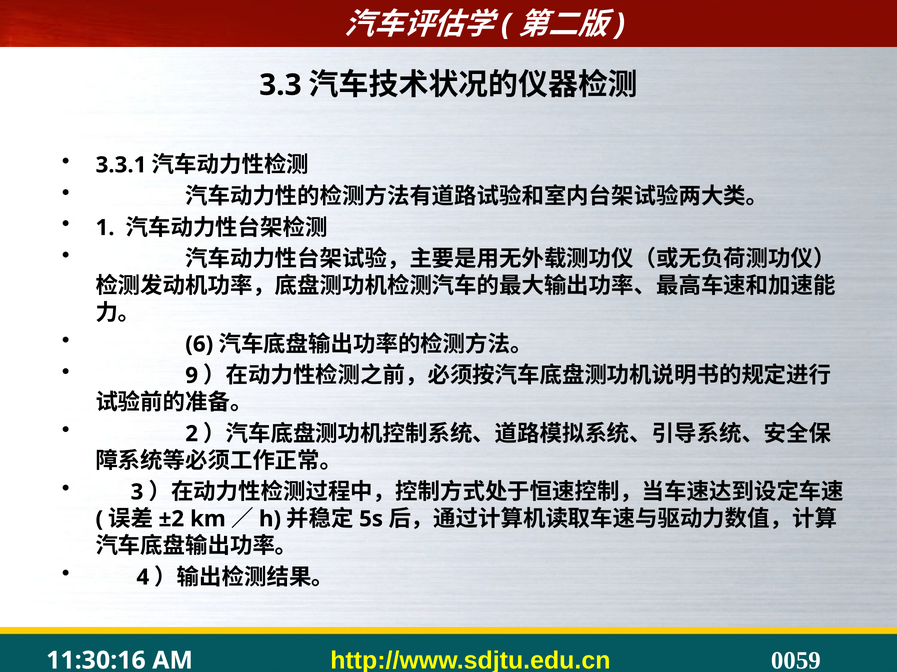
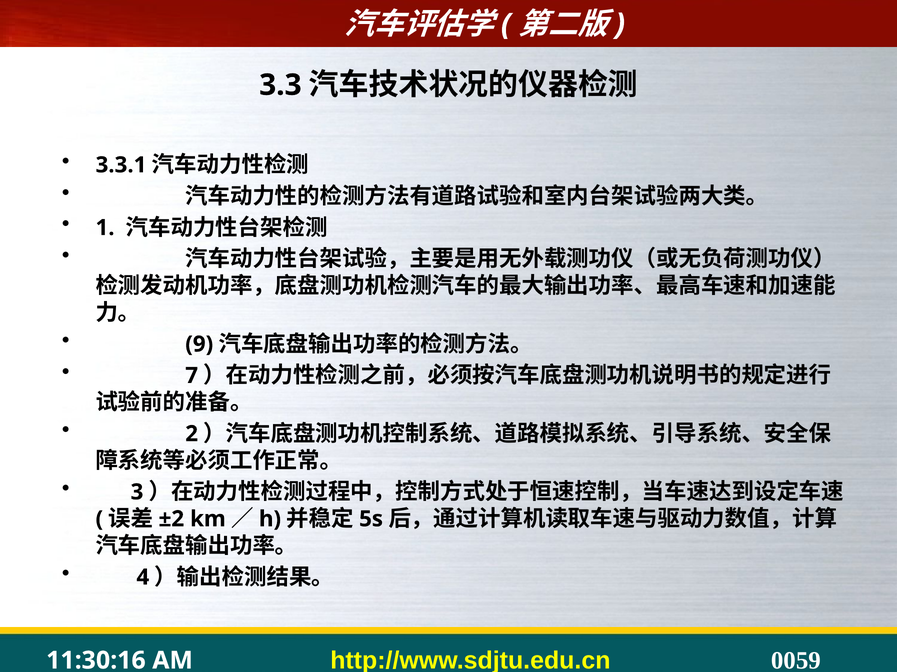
6: 6 -> 9 (199, 345)
9: 9 -> 7 (192, 376)
